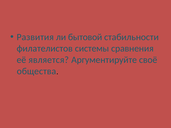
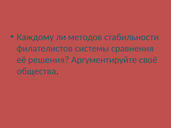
Развития: Развития -> Каждому (35, 37)
бытовой: бытовой -> методов (85, 37)
является: является -> решения (49, 60)
